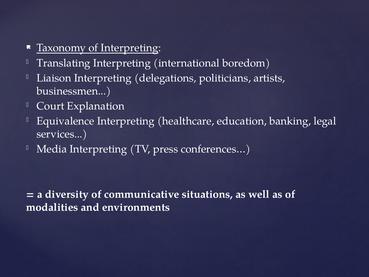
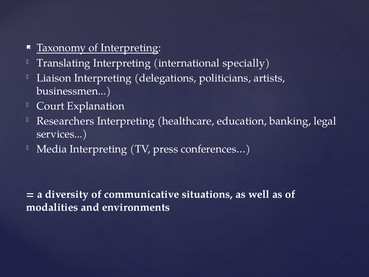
boredom: boredom -> specially (246, 63)
Equivalence: Equivalence -> Researchers (65, 121)
